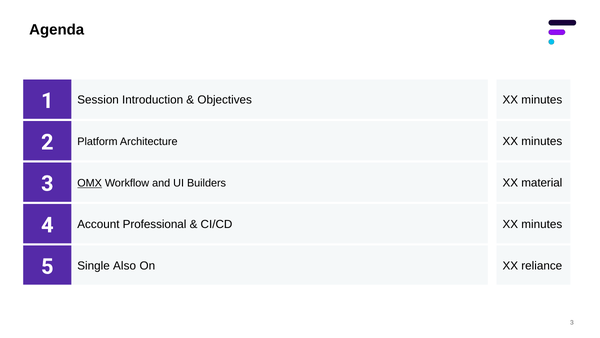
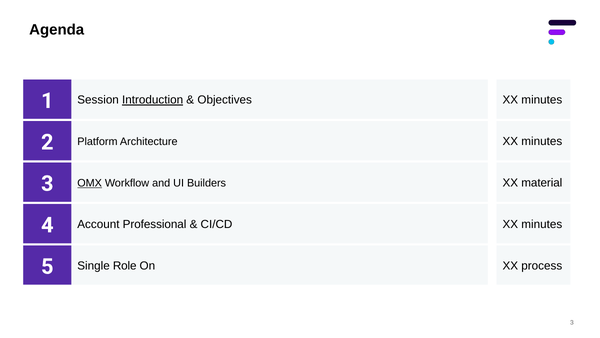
Introduction underline: none -> present (153, 100)
reliance: reliance -> process (542, 266)
Also: Also -> Role (125, 266)
